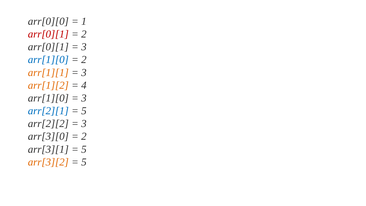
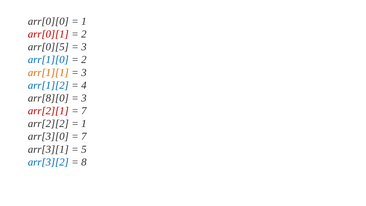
arr[0][1: arr[0][1 -> arr[0][5 (48, 47)
arr[1][2 colour: orange -> blue (48, 85)
arr[1][0: arr[1][0 -> arr[8][0 (48, 98)
arr[2][1 colour: blue -> red (48, 111)
5: 5 -> 7 (84, 111)
3: 3 -> 1 (84, 124)
2: 2 -> 7 (84, 136)
arr[3][2 colour: orange -> blue (48, 162)
5: 5 -> 8 (84, 162)
